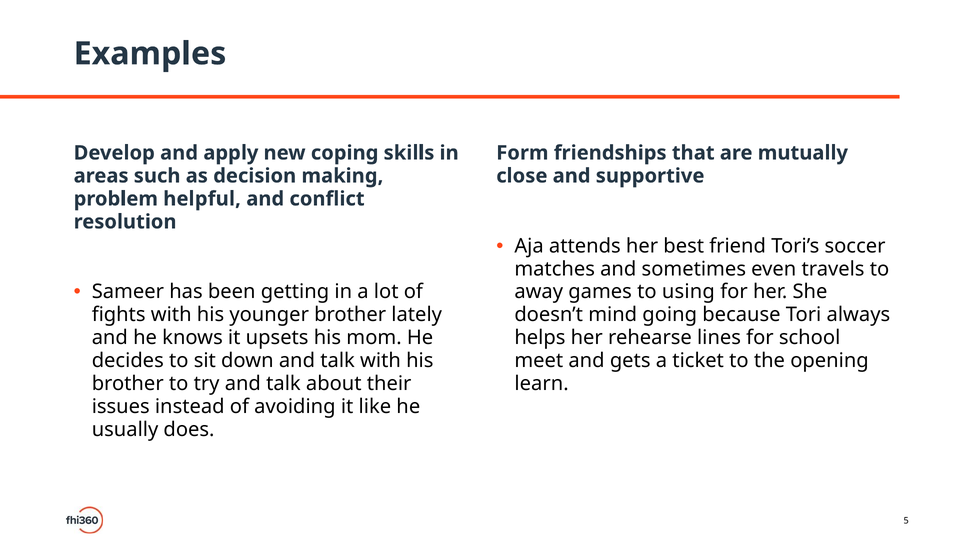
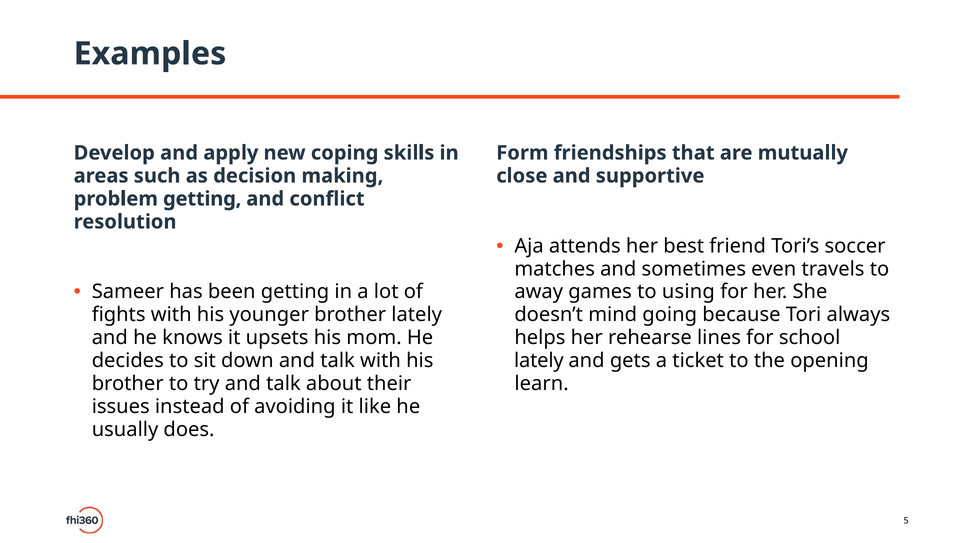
problem helpful: helpful -> getting (202, 199)
meet: meet -> lately (539, 361)
